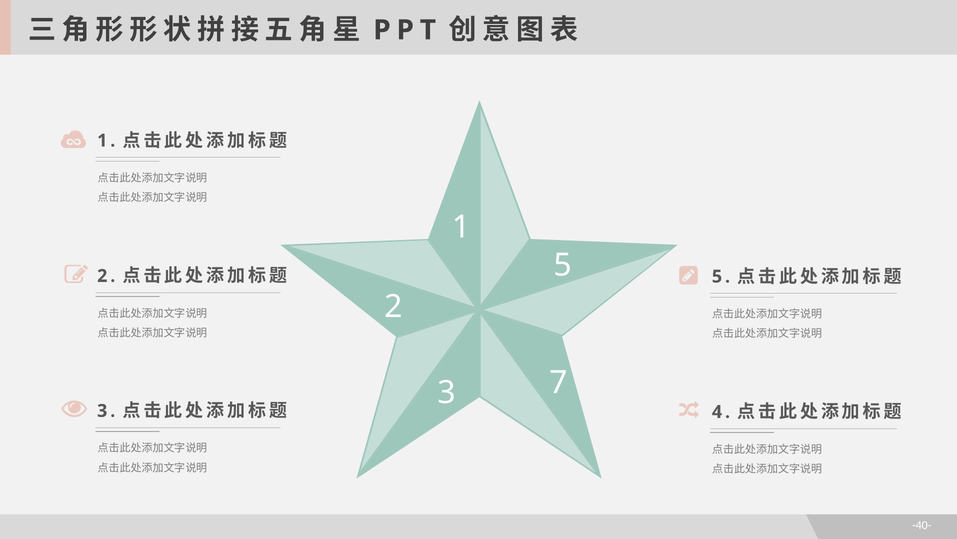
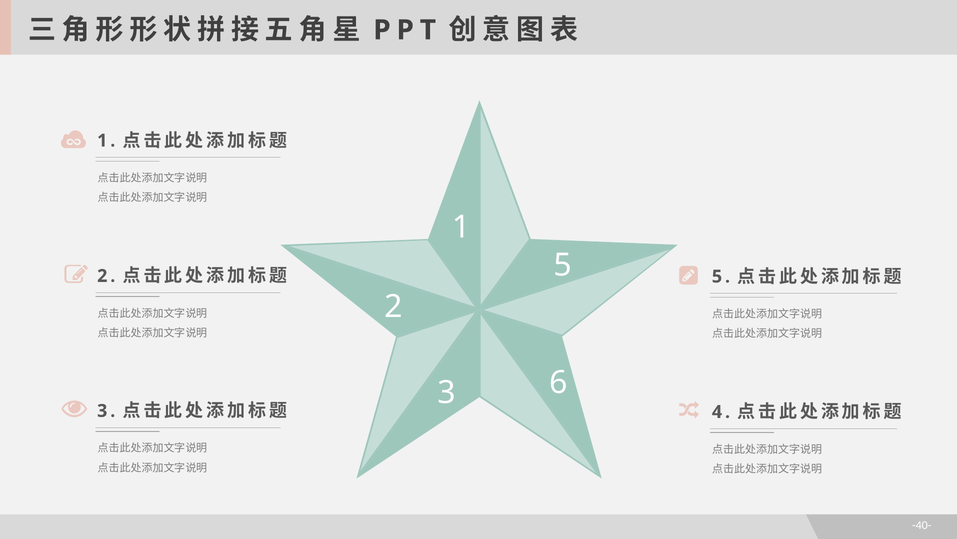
7: 7 -> 6 (558, 382)
